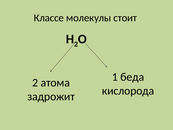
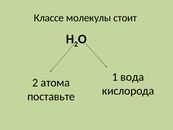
беда: беда -> вода (132, 77)
задрожит: задрожит -> поставьте (51, 96)
